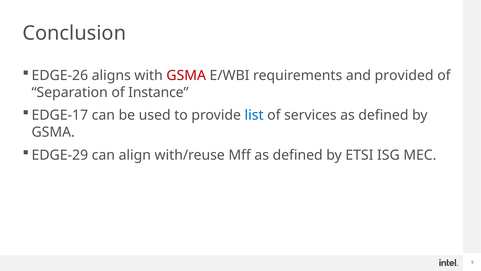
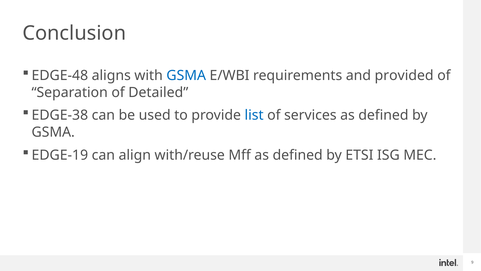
EDGE-26: EDGE-26 -> EDGE-48 (60, 75)
GSMA colour: red -> blue (186, 75)
Instance: Instance -> Detailed (158, 92)
EDGE-17: EDGE-17 -> EDGE-38 (60, 115)
EDGE-29: EDGE-29 -> EDGE-19 (60, 155)
